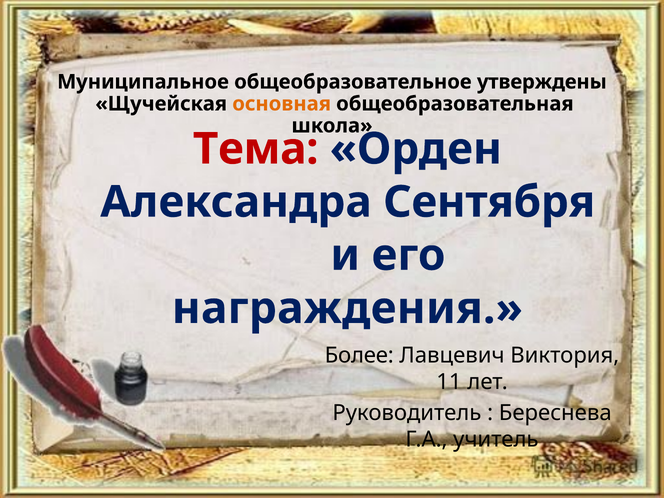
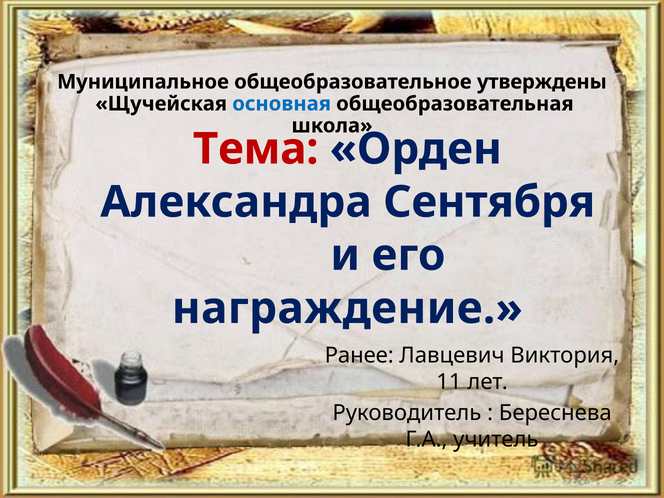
основная colour: orange -> blue (282, 104)
награждения: награждения -> награждение (347, 308)
Более: Более -> Ранее (359, 355)
